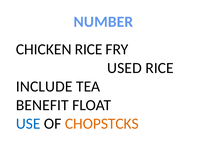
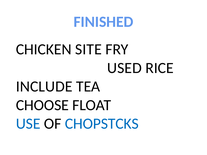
NUMBER: NUMBER -> FINISHED (103, 22)
CHICKEN RICE: RICE -> SITE (88, 49)
BENEFIT: BENEFIT -> CHOOSE (42, 105)
CHOPSTCKS colour: orange -> blue (102, 124)
